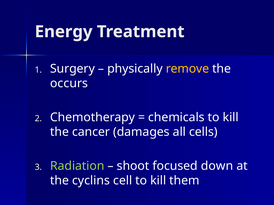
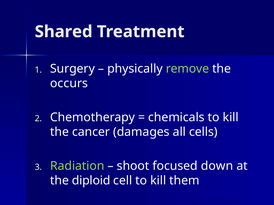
Energy: Energy -> Shared (64, 32)
remove colour: yellow -> light green (187, 69)
cyclins: cyclins -> diploid (91, 181)
